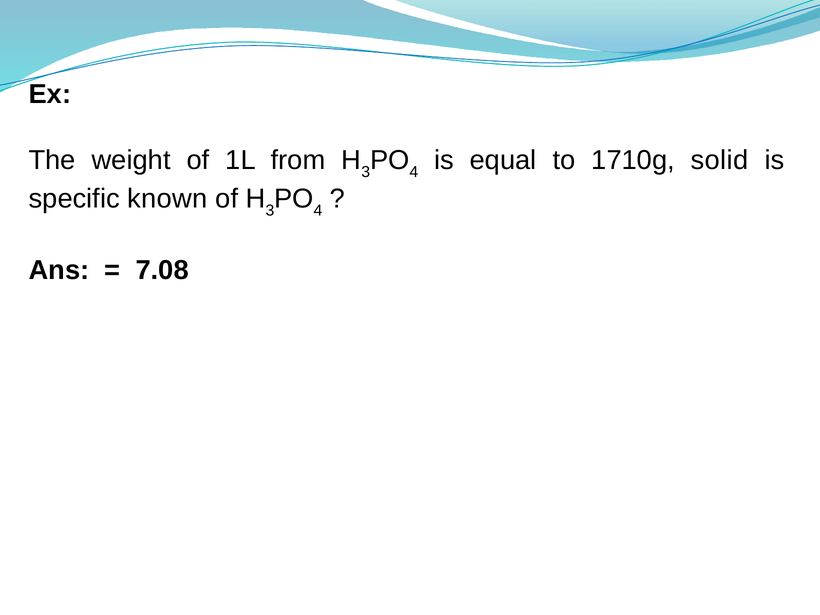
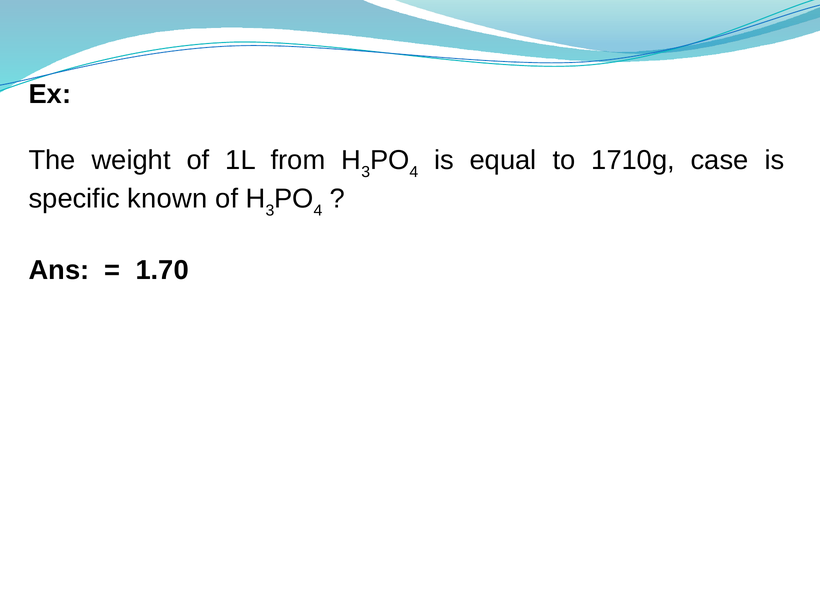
solid: solid -> case (720, 160)
7.08: 7.08 -> 1.70 (162, 270)
